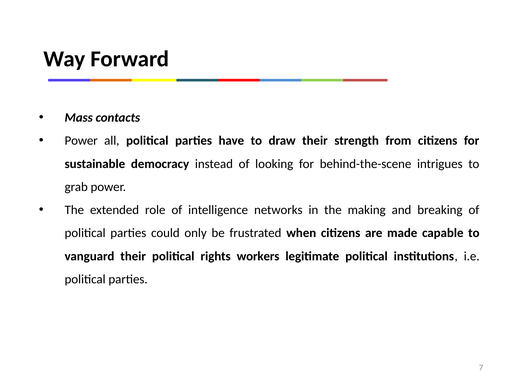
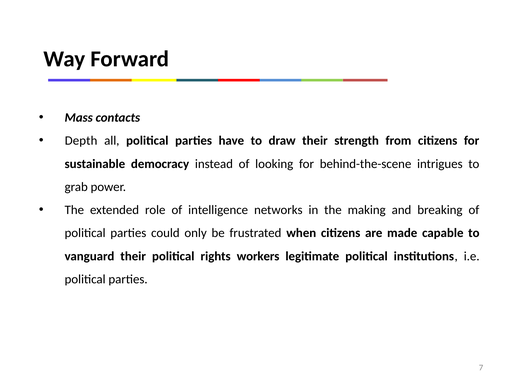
Power: Power -> Depth (81, 141)
